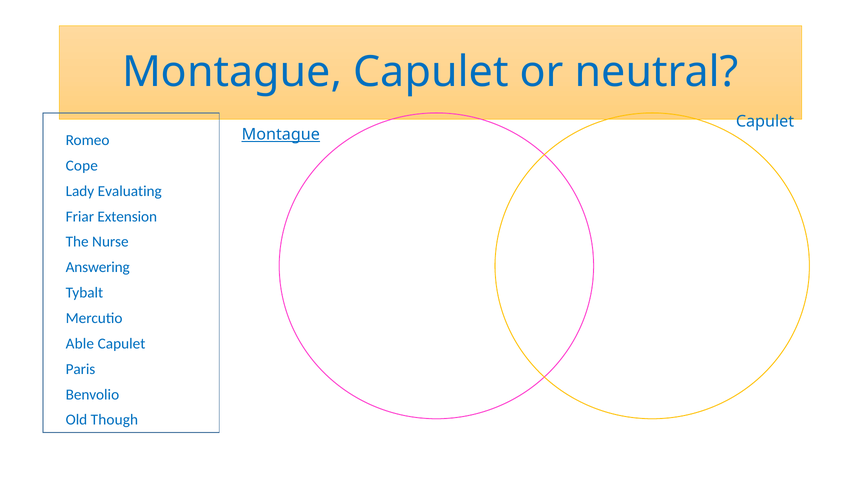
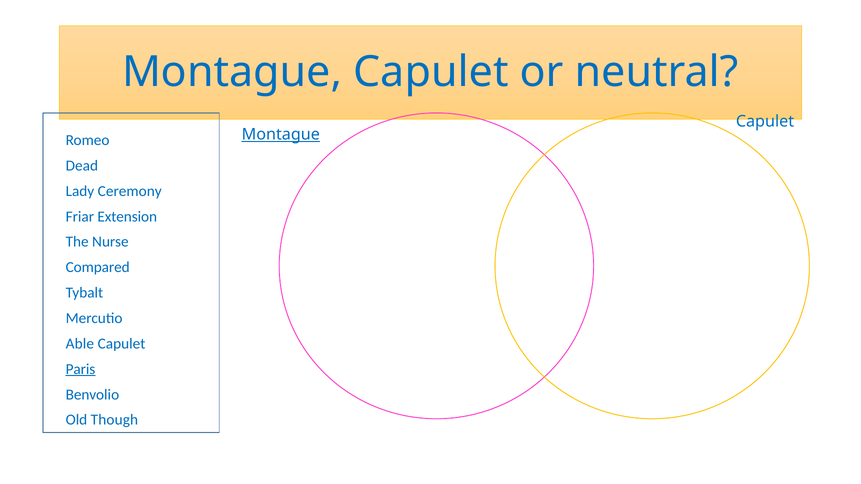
Cope: Cope -> Dead (82, 166)
Evaluating: Evaluating -> Ceremony (130, 191)
Answering: Answering -> Compared (98, 268)
Paris underline: none -> present (80, 369)
